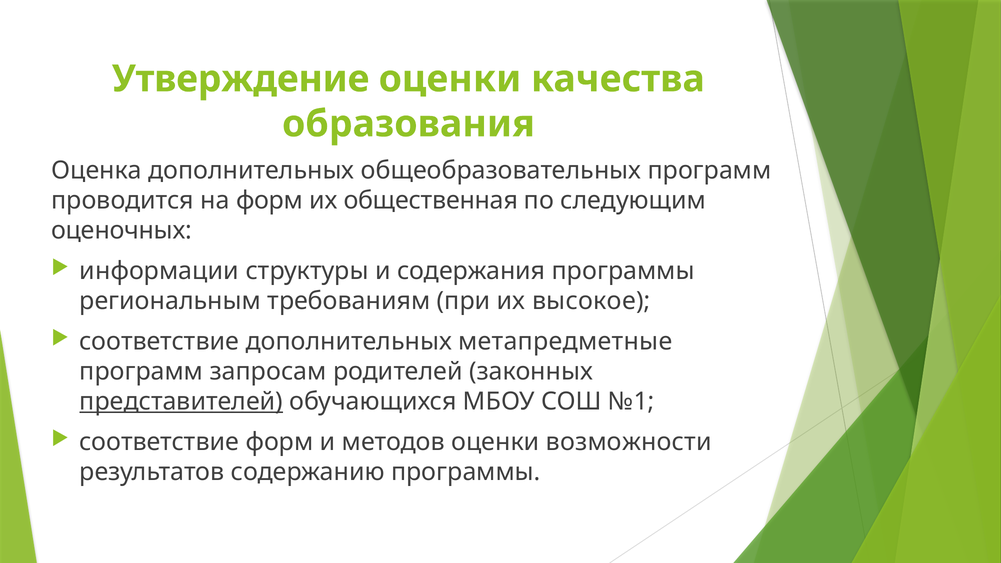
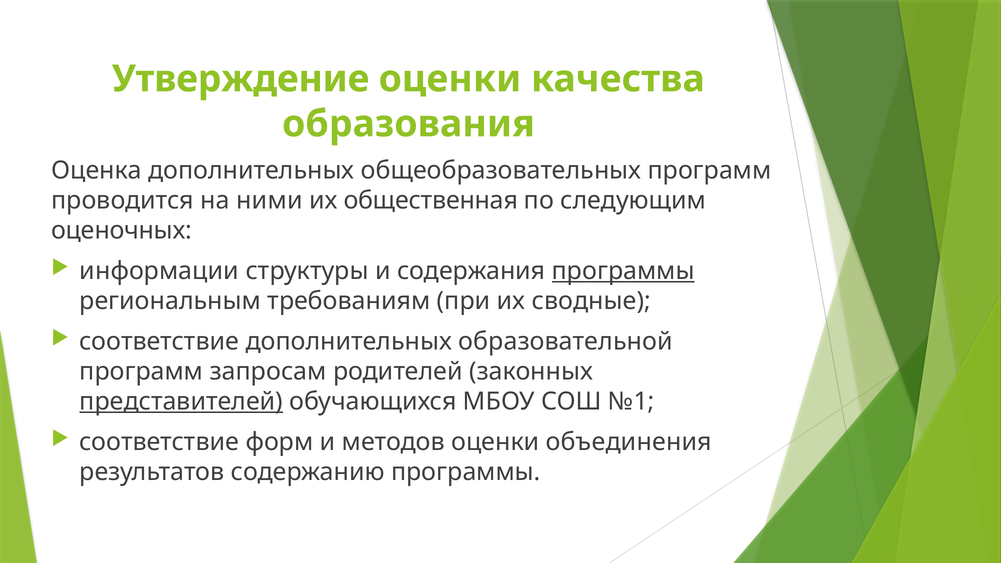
на форм: форм -> ними (269, 201)
программы underline: none -> present (623, 271)
высокое: высокое -> сводные (591, 301)
метапредметные: метапредметные -> образовательной (566, 342)
возможности: возможности -> объединения (629, 442)
